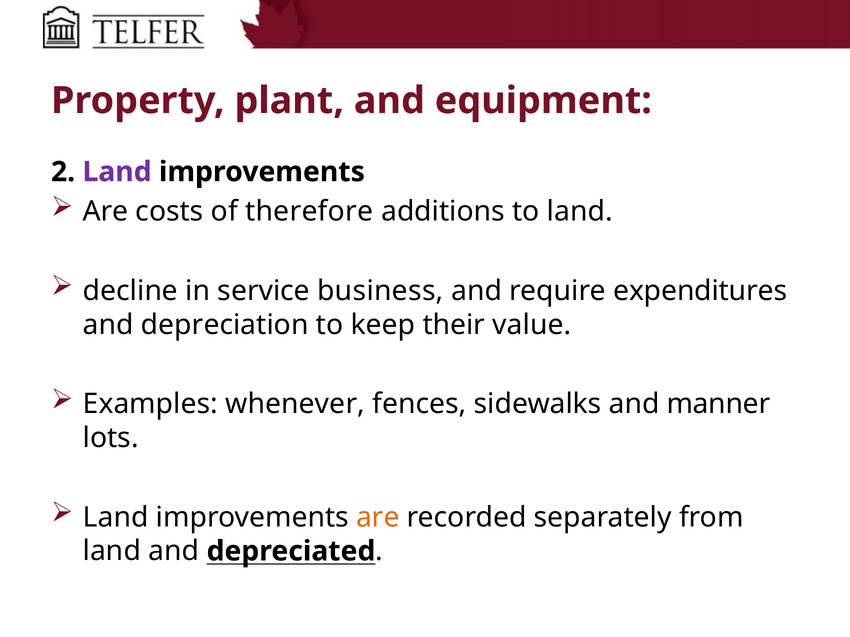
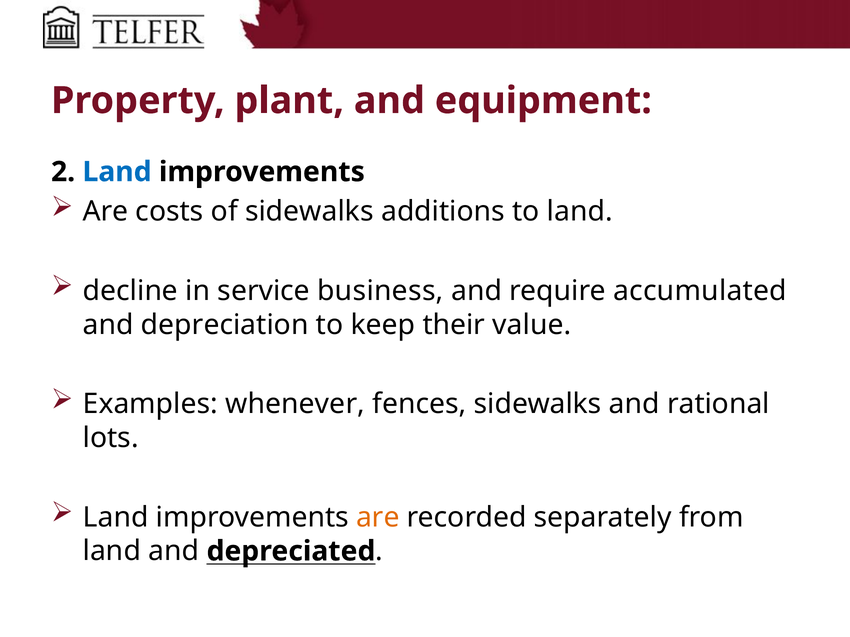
Land colour: purple -> blue (117, 172)
of therefore: therefore -> sidewalks (309, 212)
expenditures: expenditures -> accumulated (700, 291)
manner: manner -> rational (718, 404)
